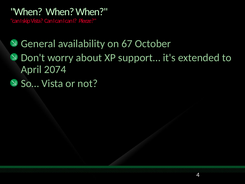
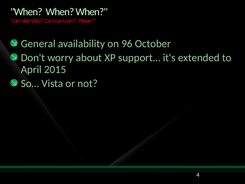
67: 67 -> 96 (127, 44)
2074: 2074 -> 2015 (55, 69)
